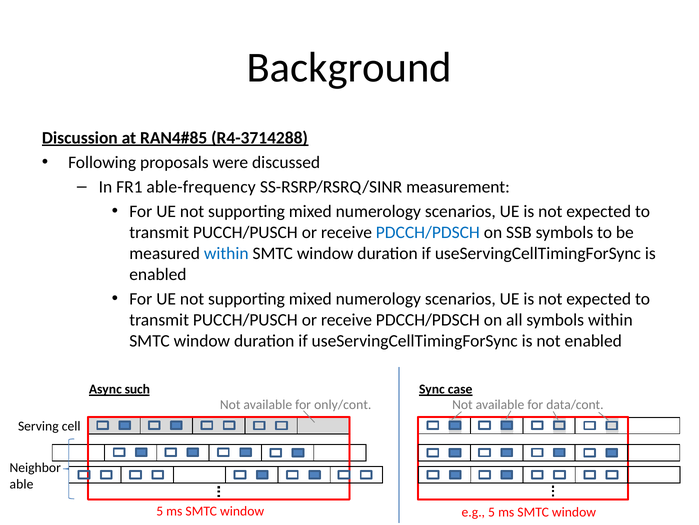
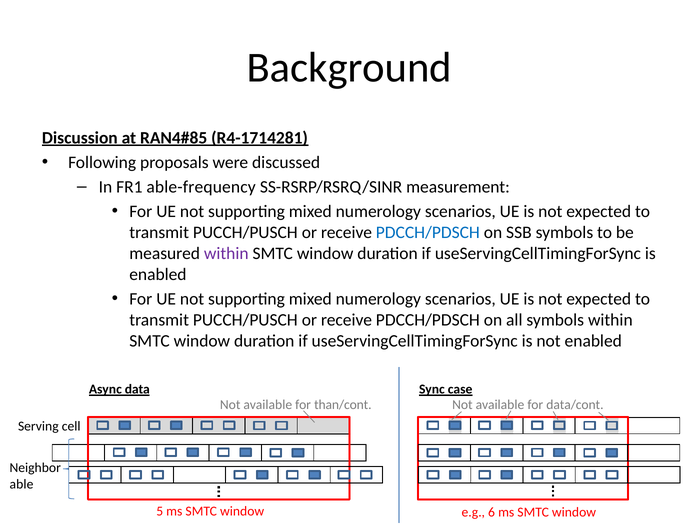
R4-3714288: R4-3714288 -> R4-1714281 (260, 138)
within colour: blue -> purple (226, 253)
such: such -> data (137, 389)
only/cont: only/cont -> than/cont (343, 404)
e.g 5: 5 -> 6 (492, 511)
